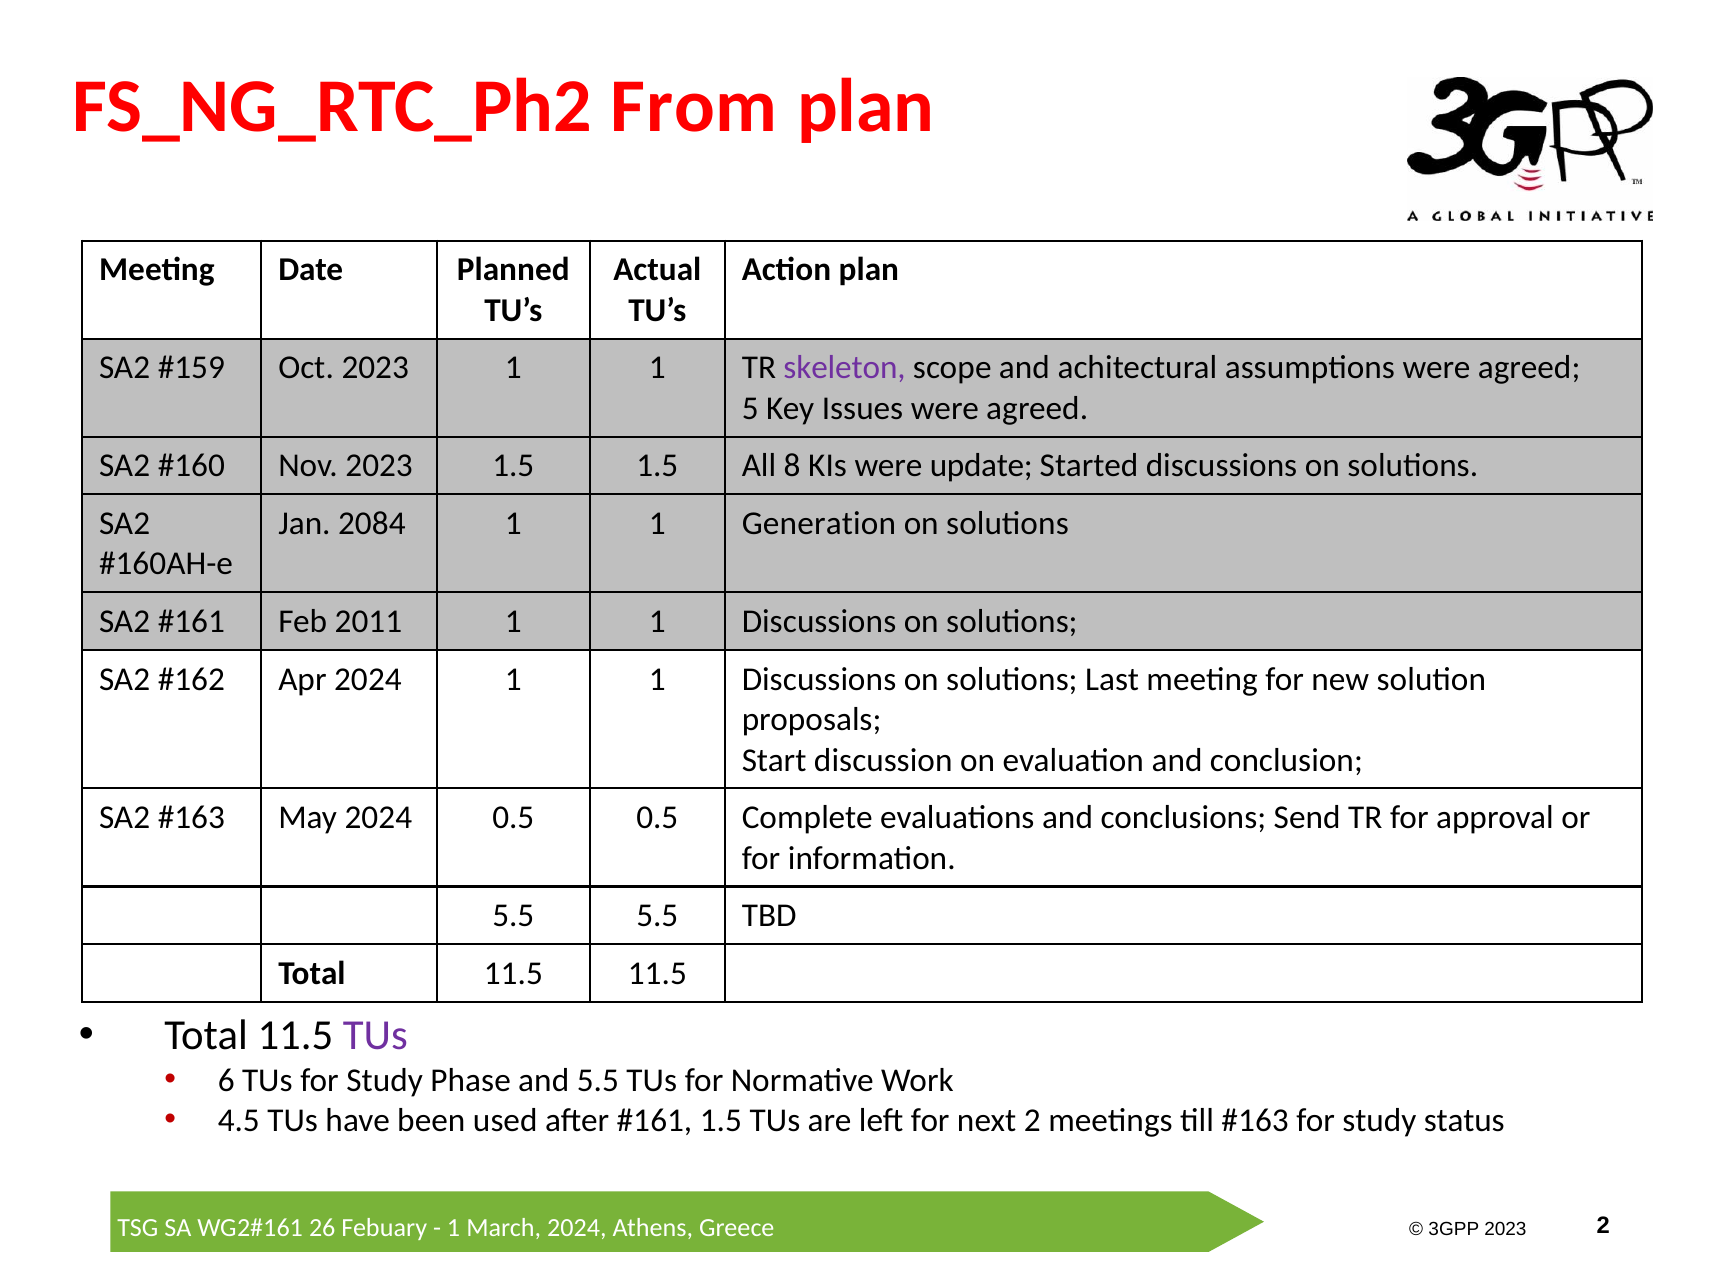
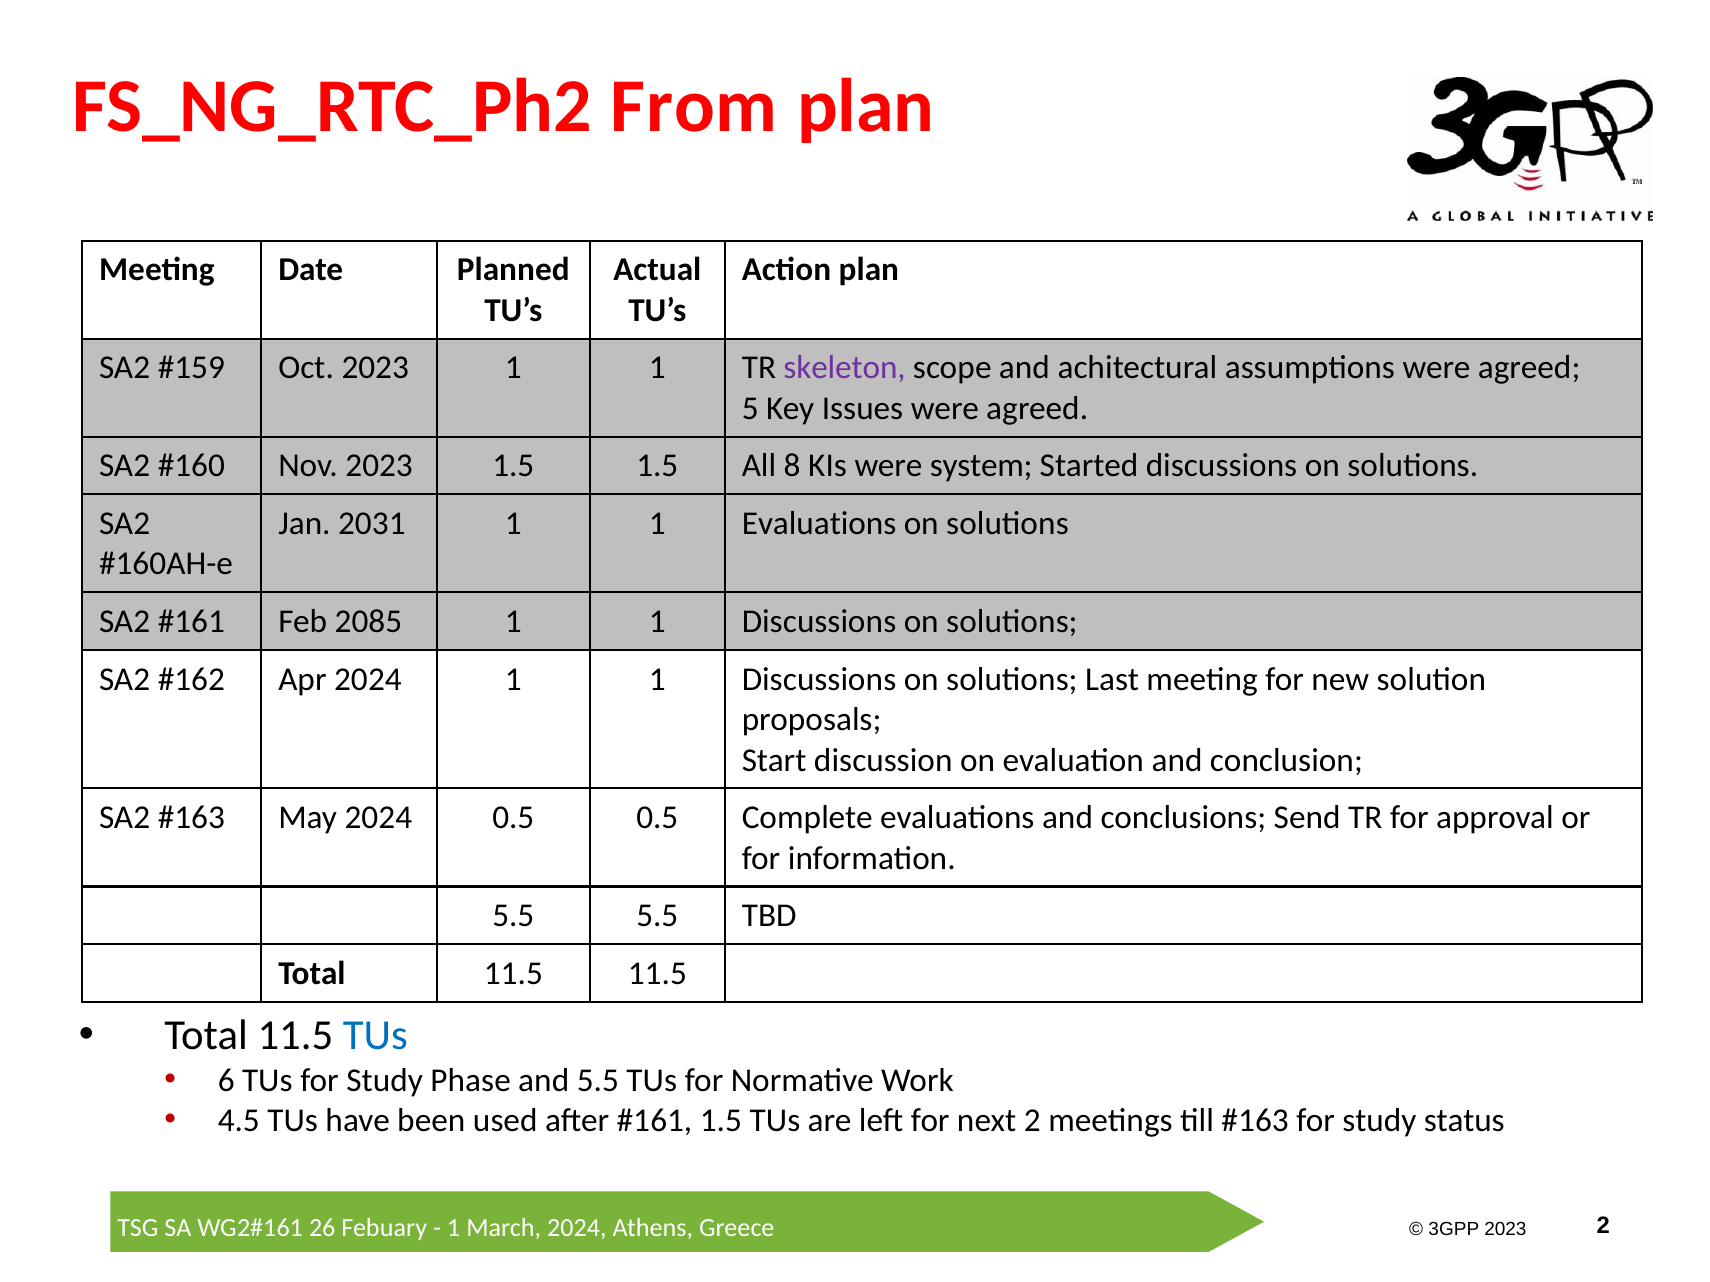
update: update -> system (981, 466)
2084: 2084 -> 2031 (372, 524)
1 Generation: Generation -> Evaluations (819, 524)
2011: 2011 -> 2085 (368, 622)
TUs colour: purple -> blue (375, 1036)
